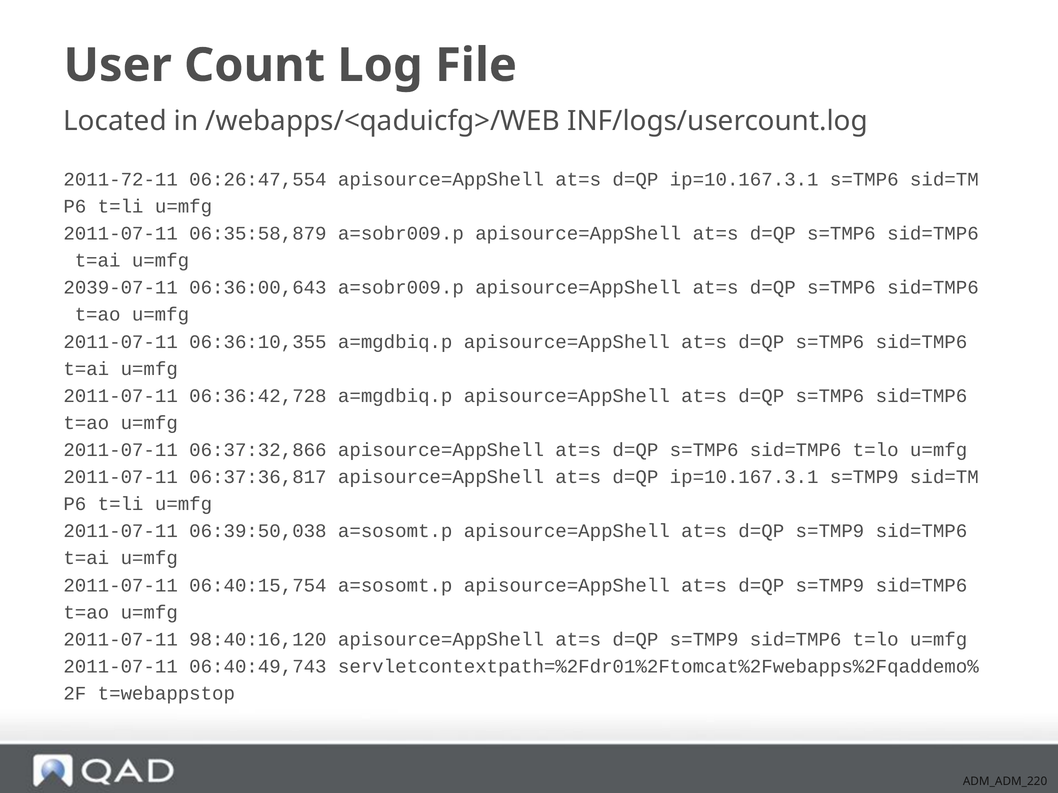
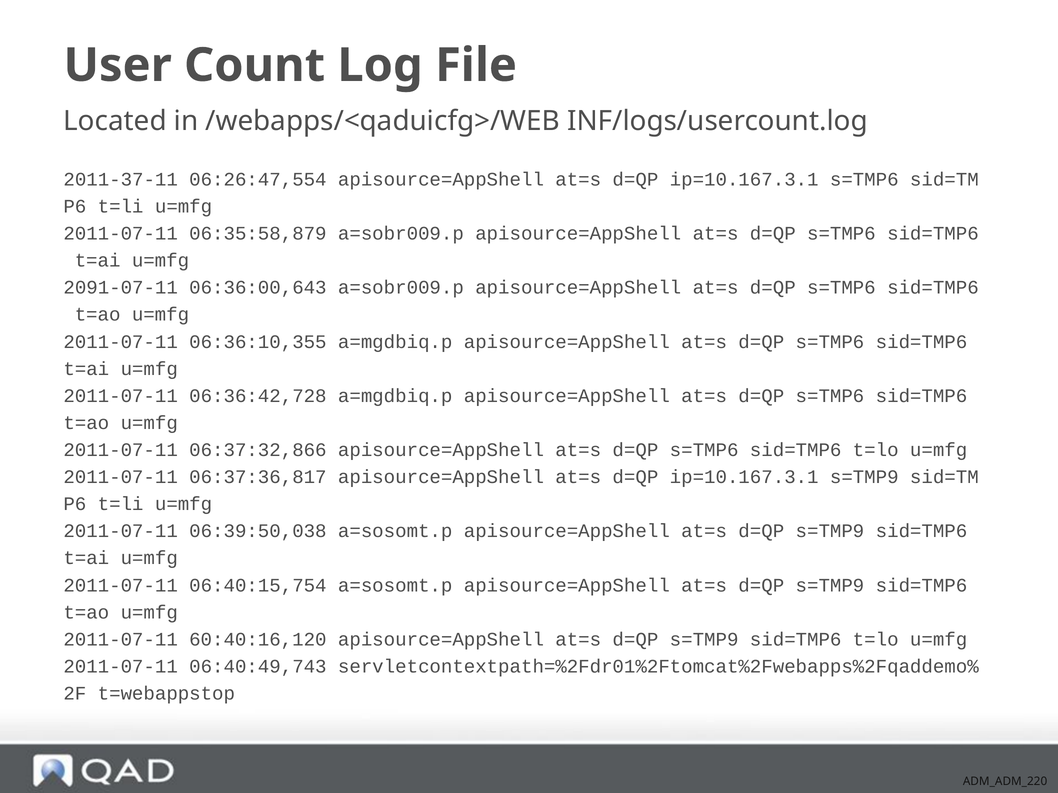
2011-72-11: 2011-72-11 -> 2011-37-11 (121, 179)
2039-07-11: 2039-07-11 -> 2091-07-11 (121, 288)
98:40:16,120: 98:40:16,120 -> 60:40:16,120 (258, 640)
